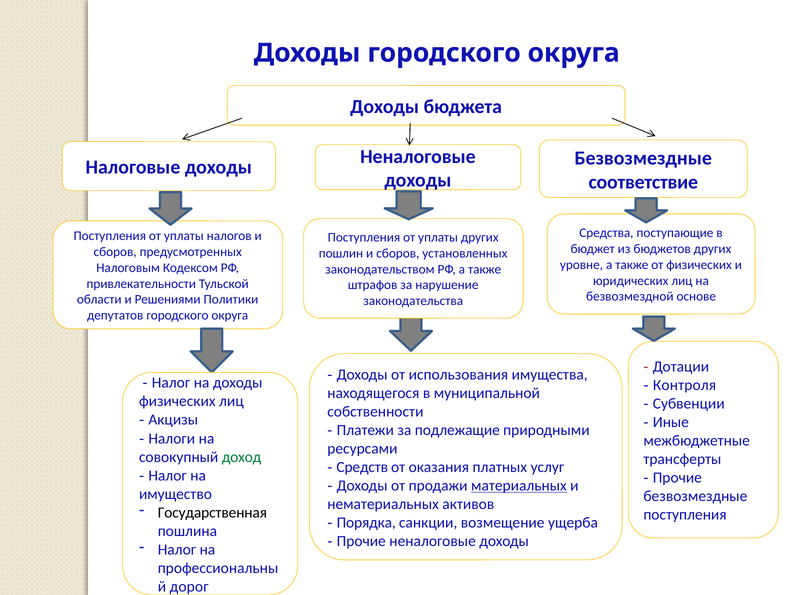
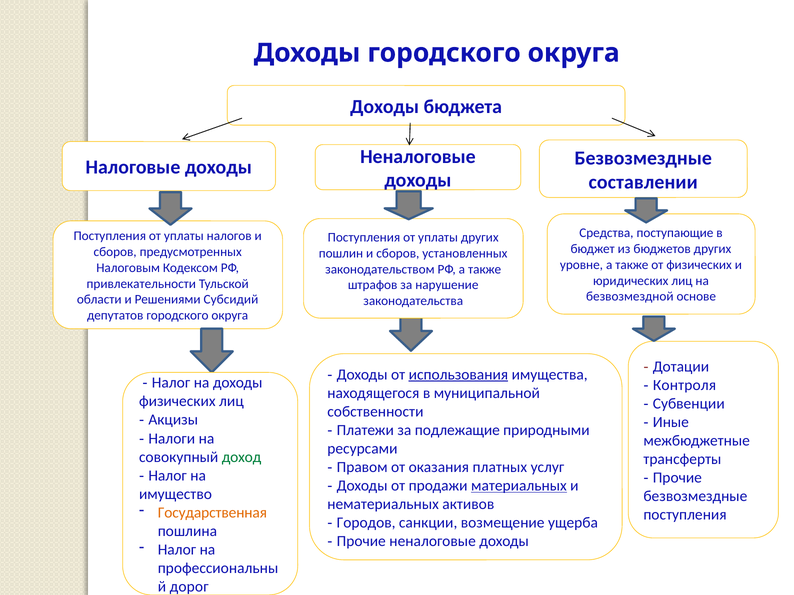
соответствие: соответствие -> составлении (643, 182)
Политики: Политики -> Субсидий (231, 300)
использования underline: none -> present (458, 375)
Средств: Средств -> Правом (362, 467)
Государственная colour: black -> orange (212, 513)
Порядка: Порядка -> Городов (366, 523)
